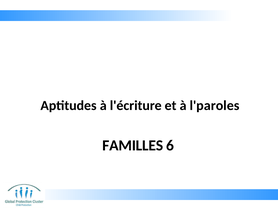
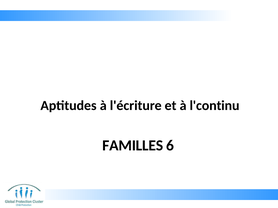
l'paroles: l'paroles -> l'continu (215, 106)
